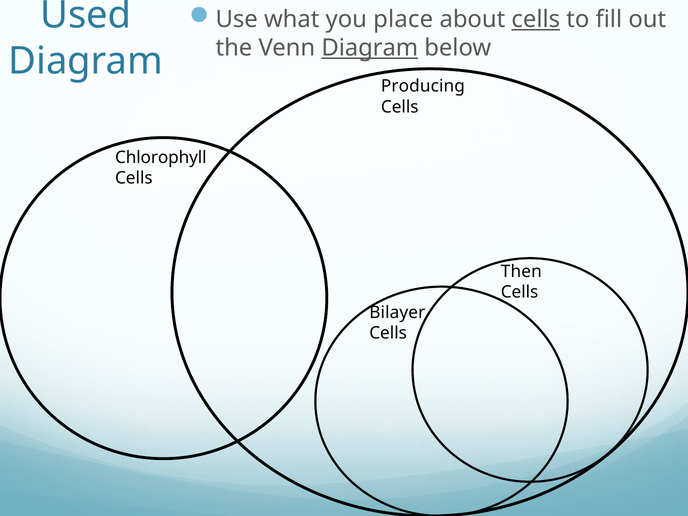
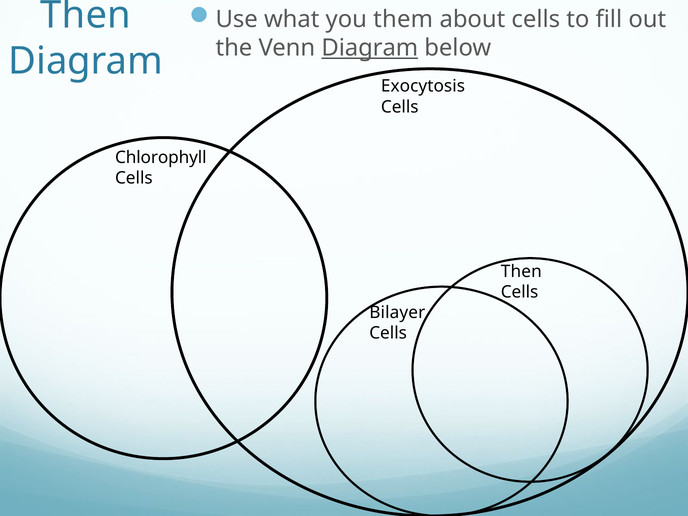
Used: Used -> Then (86, 15)
place: place -> them (403, 19)
cells underline: present -> none (536, 19)
Producing: Producing -> Exocytosis (423, 86)
